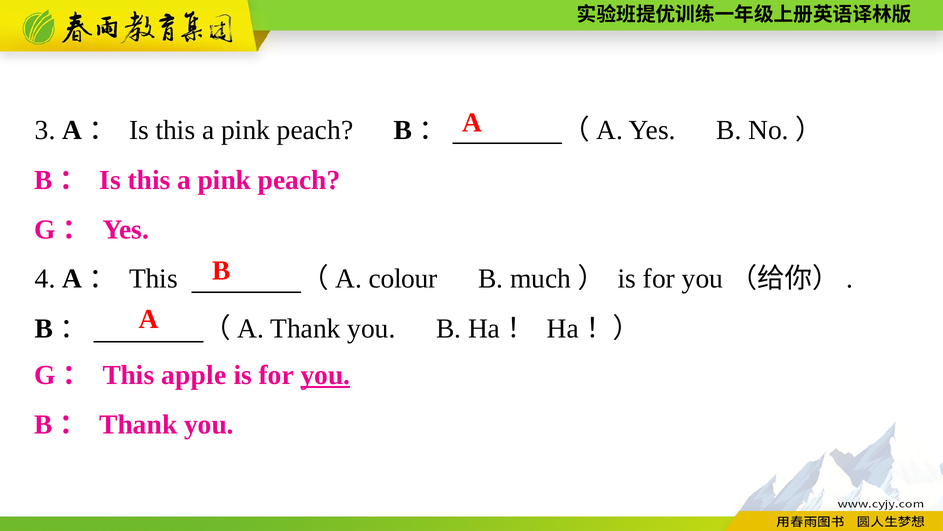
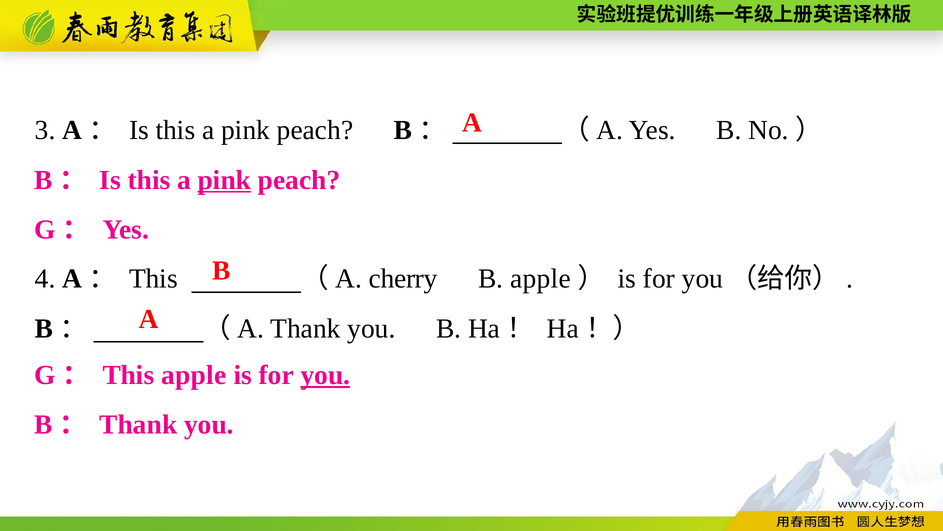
pink underline: none -> present (224, 180)
colour: colour -> cherry (403, 279)
B much: much -> apple (540, 279)
